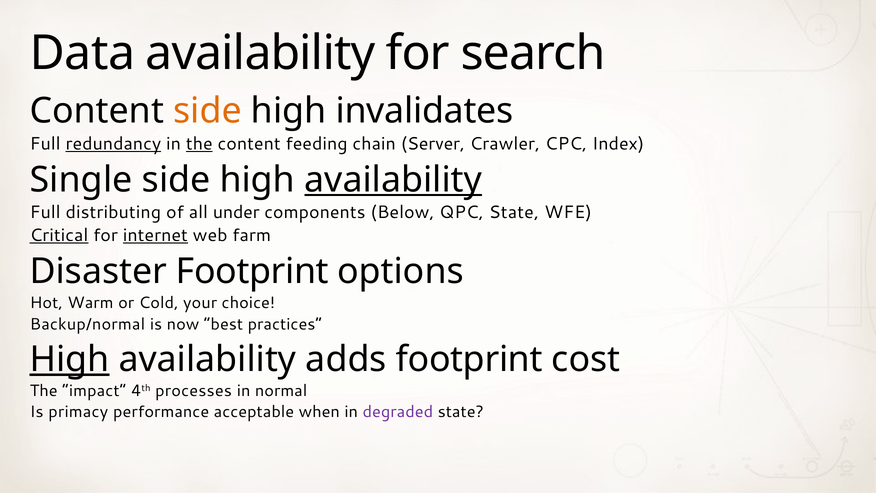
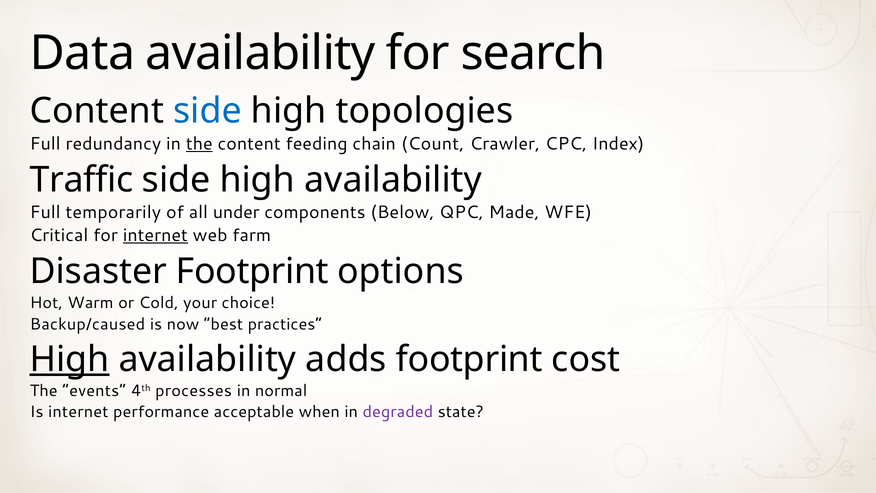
side colour: orange -> blue (207, 111)
invalidates: invalidates -> topologies (424, 111)
redundancy underline: present -> none (113, 144)
Server: Server -> Count (433, 144)
Single: Single -> Traffic (81, 180)
availability underline: present -> none (393, 180)
distributing: distributing -> temporarily (113, 212)
QPC State: State -> Made (514, 212)
Critical underline: present -> none (59, 235)
Backup/normal: Backup/normal -> Backup/caused (87, 324)
impact: impact -> events (94, 391)
Is primacy: primacy -> internet (78, 412)
